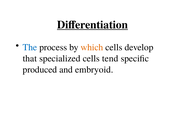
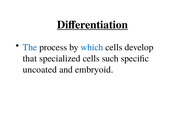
which colour: orange -> blue (92, 47)
tend: tend -> such (110, 58)
produced: produced -> uncoated (40, 69)
